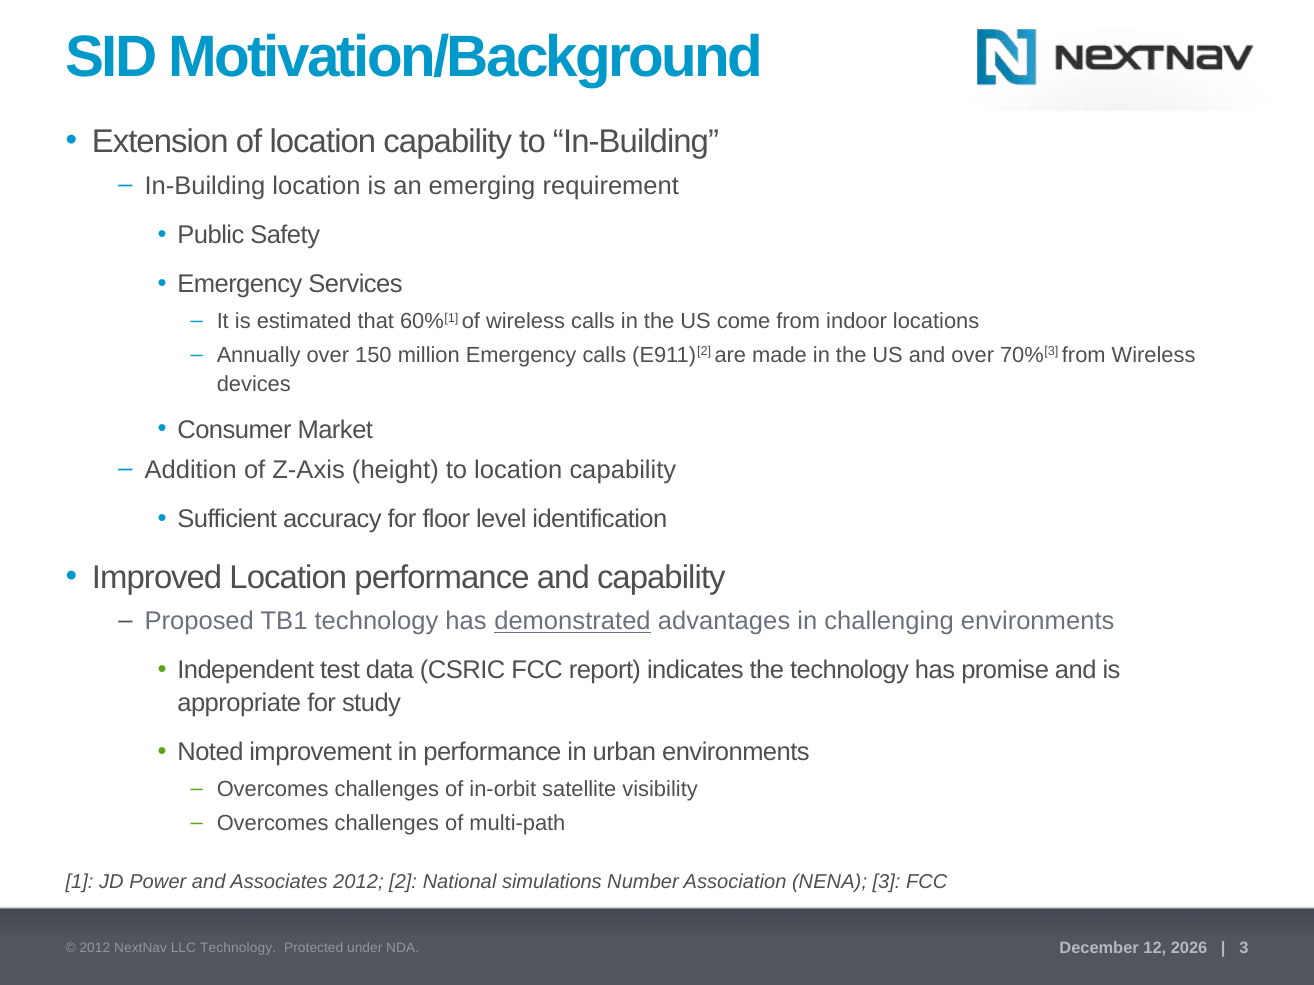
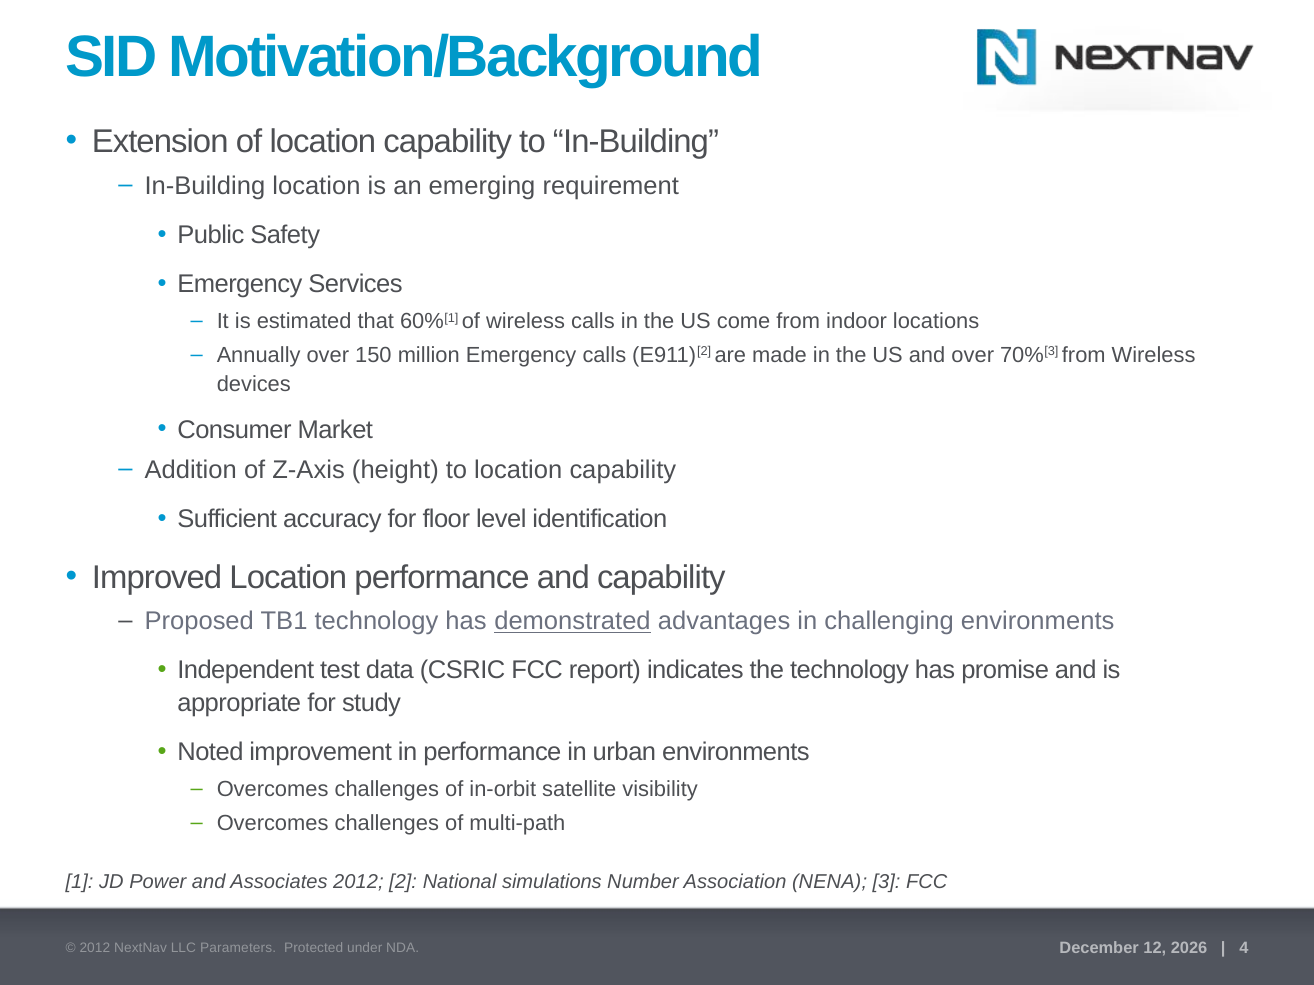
3: 3 -> 4 (1244, 948)
LLC Technology: Technology -> Parameters (238, 948)
